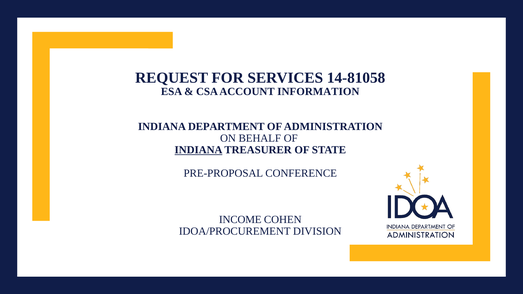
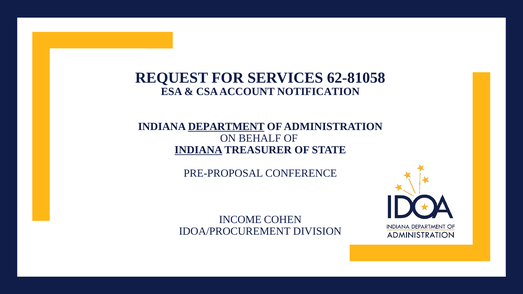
14-81058: 14-81058 -> 62-81058 (356, 78)
INFORMATION: INFORMATION -> NOTIFICATION (318, 92)
DEPARTMENT underline: none -> present (226, 127)
